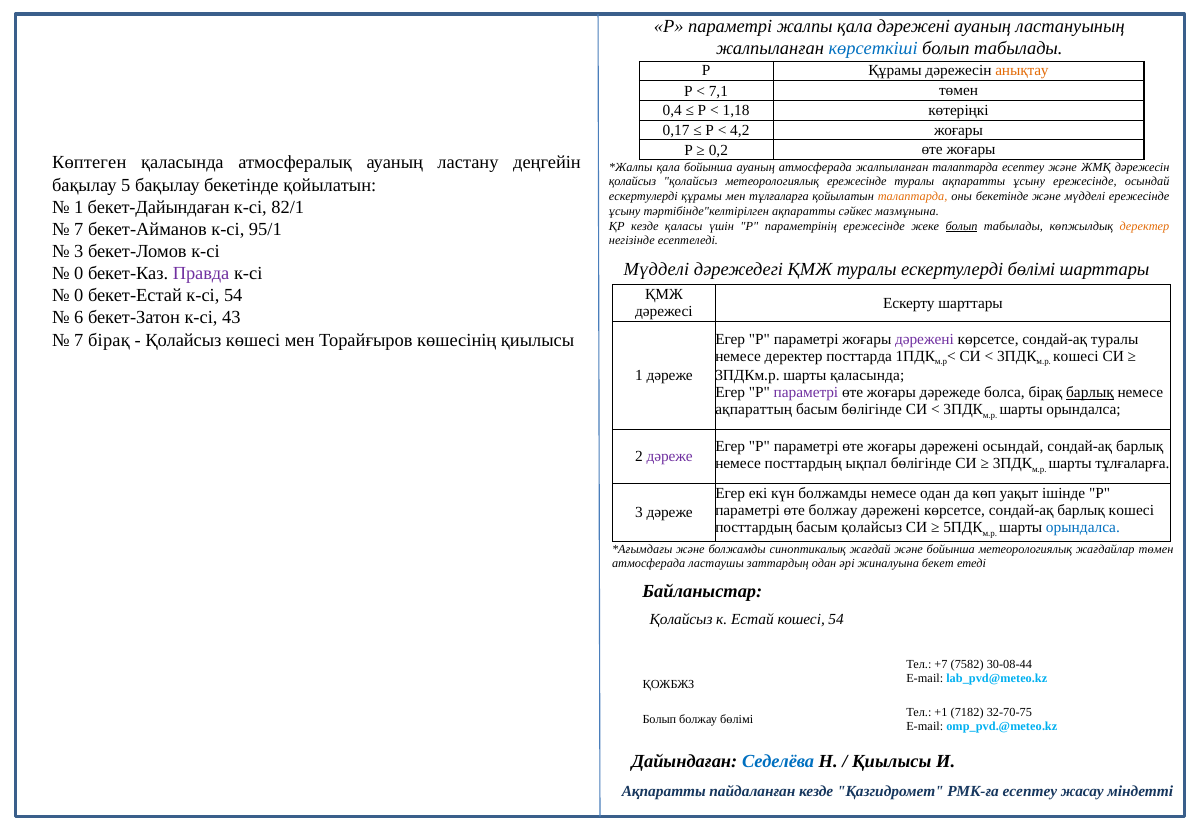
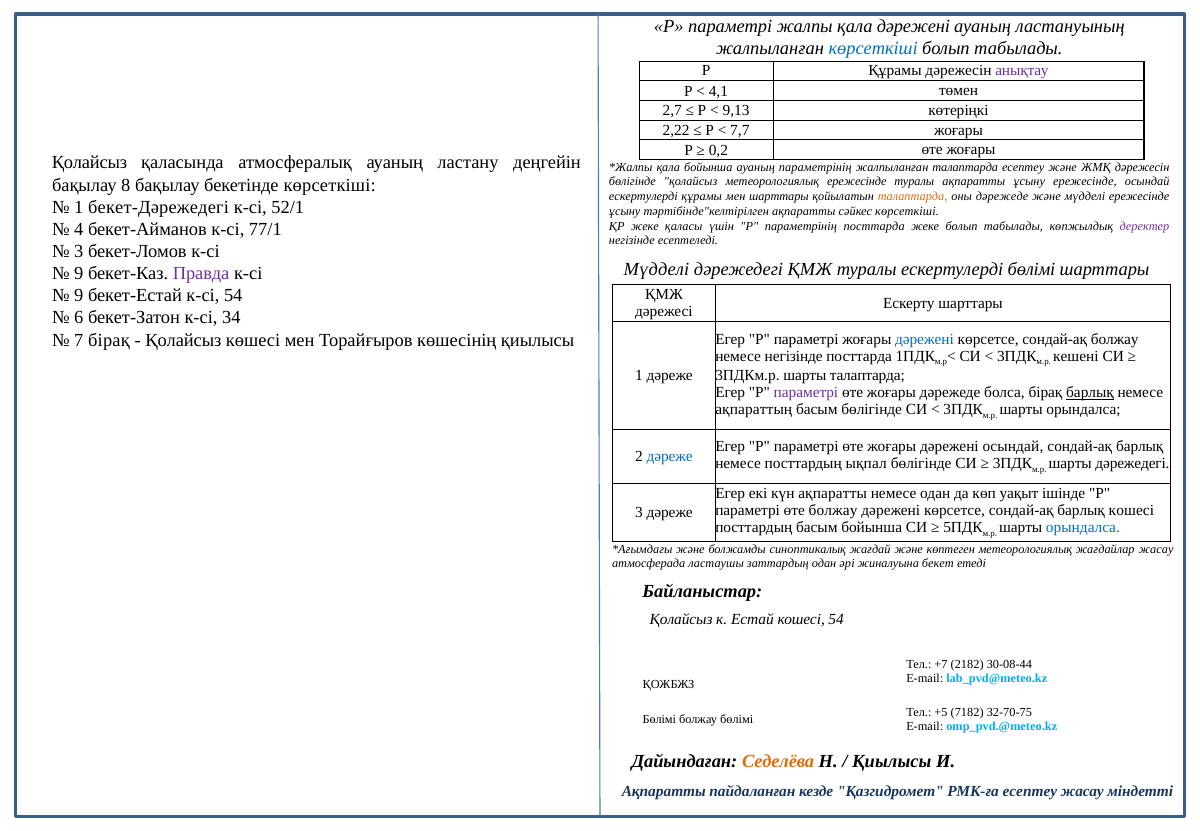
анықтау colour: orange -> purple (1022, 71)
7,1: 7,1 -> 4,1 (718, 91)
0,4: 0,4 -> 2,7 (672, 111)
1,18: 1,18 -> 9,13 (736, 111)
0,17: 0,17 -> 2,22 (676, 131)
4,2: 4,2 -> 7,7 (740, 131)
Көптеген: Көптеген -> Қолайсыз (89, 163)
ауаның атмосферада: атмосферада -> параметрінің (815, 167)
қолайсыз: қолайсыз -> бөлігінде (632, 182)
5: 5 -> 8 (126, 185)
бекетінде қойылатын: қойылатын -> көрсеткіші (330, 185)
мен тұлғаларға: тұлғаларға -> шарттары (779, 196)
оны бекетінде: бекетінде -> дәрежеде (1002, 196)
бекет-Дайындаған: бекет-Дайындаған -> бекет-Дәрежедегі (159, 207)
82/1: 82/1 -> 52/1 (288, 207)
сәйкес мазмұнына: мазмұнына -> көрсеткіші (907, 211)
ҚР кезде: кезде -> жеке (645, 226)
параметрінің ережесінде: ережесінде -> посттарда (874, 226)
болып underline: present -> none (961, 226)
деректер colour: orange -> purple (1144, 226)
7: 7 -> 4 (79, 229)
95/1: 95/1 -> 77/1 (265, 229)
0: 0 -> 9 (79, 273)
0: 0 -> 9 (79, 296)
43: 43 -> 34 (231, 318)
дәрежені colour: purple -> blue (924, 339)
сондай-ақ туралы: туралы -> болжау (1115, 339)
немесе деректер: деректер -> негізінде (794, 356)
кошесi: кошесi -> кешені (1076, 356)
шарты қаласында: қаласында -> талаптарда (867, 375)
дәреже colour: purple -> blue (670, 456)
шарты тұлғаларға: тұлғаларға -> дәрежедегі (1132, 463)
күн болжамды: болжамды -> ақпаратты (833, 494)
басым қолайсыз: қолайсыз -> бойынша (872, 528)
және бойынша: бойынша -> көптеген (951, 549)
жағдайлар төмен: төмен -> жасау (1156, 549)
7582: 7582 -> 2182 (967, 664)
+1: +1 -> +5 (941, 712)
Болып: Болып -> Бөлімі (659, 719)
Седелёва colour: blue -> orange (778, 761)
